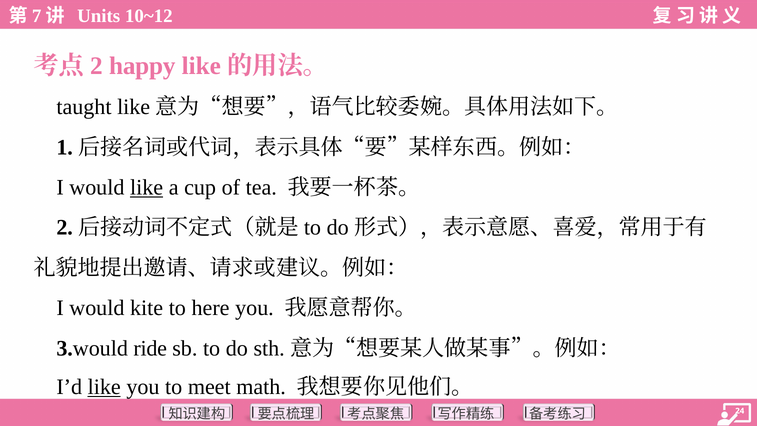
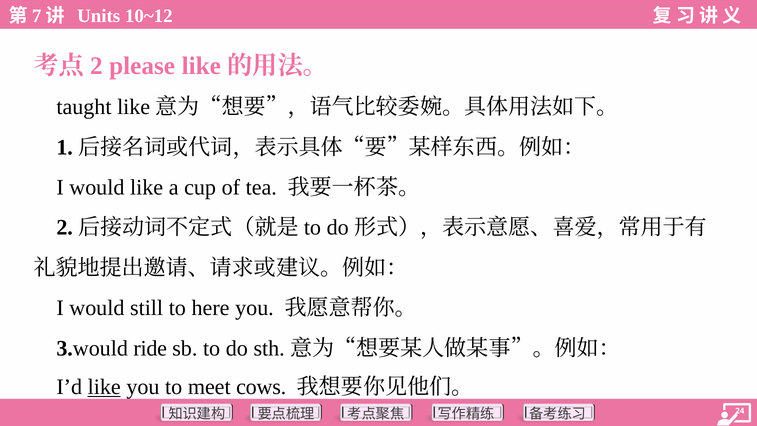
happy: happy -> please (142, 66)
like underline: present -> none (147, 187)
kite: kite -> still (147, 308)
math: math -> cows (261, 387)
